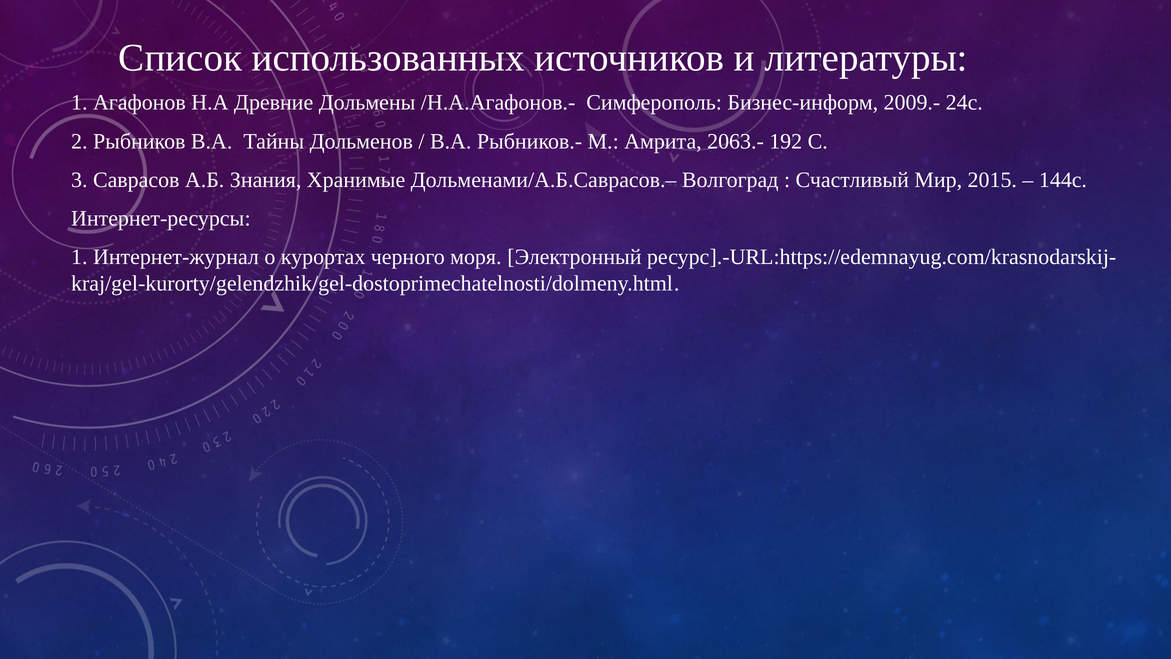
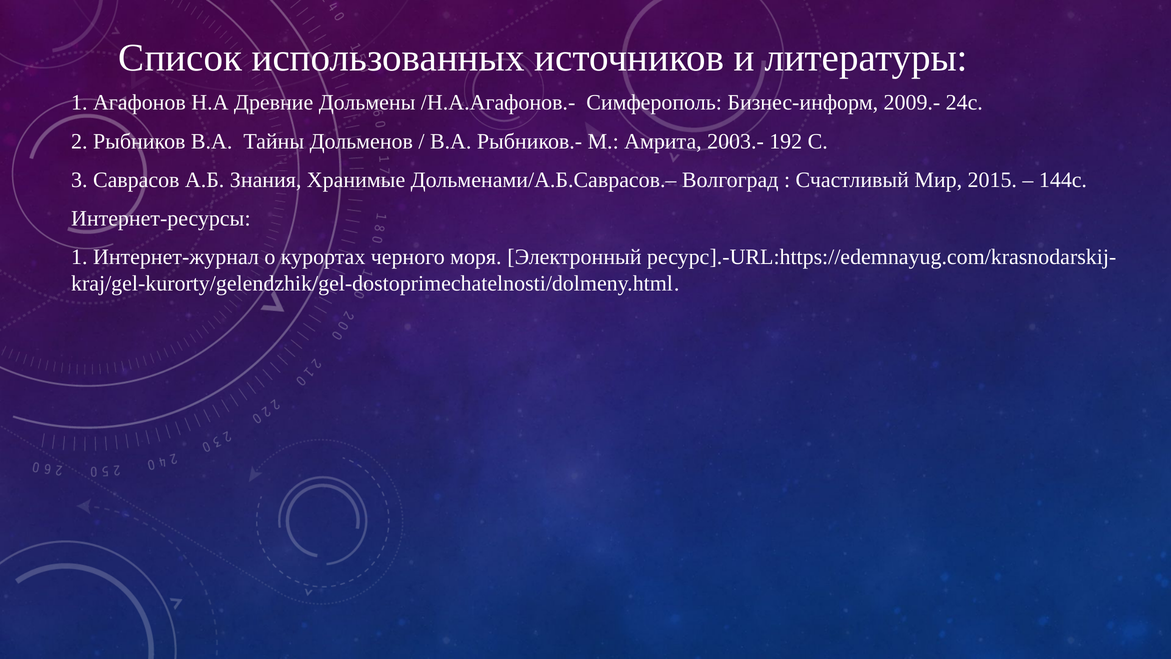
2063.-: 2063.- -> 2003.- (736, 141)
